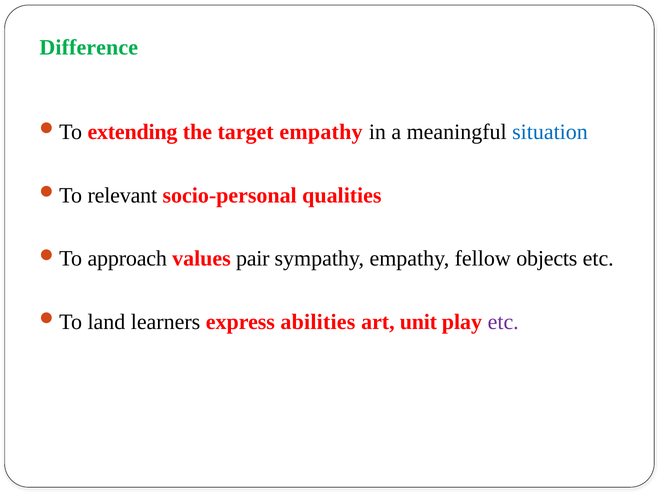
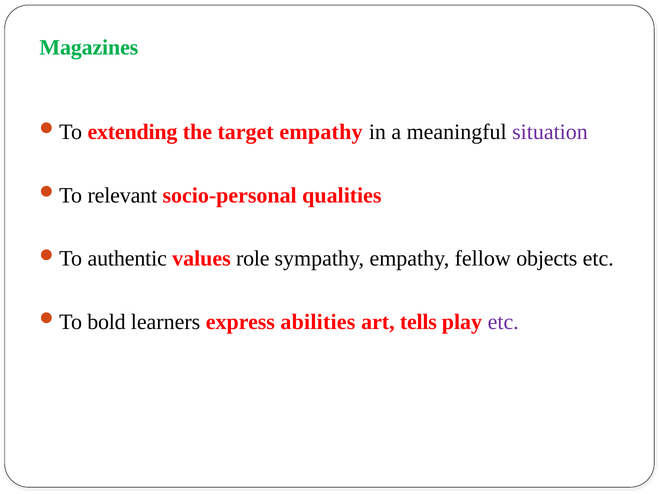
Difference: Difference -> Magazines (89, 48)
situation colour: blue -> purple (550, 132)
approach: approach -> authentic (127, 259)
pair: pair -> role (253, 259)
land: land -> bold (107, 322)
unit: unit -> tells (418, 322)
